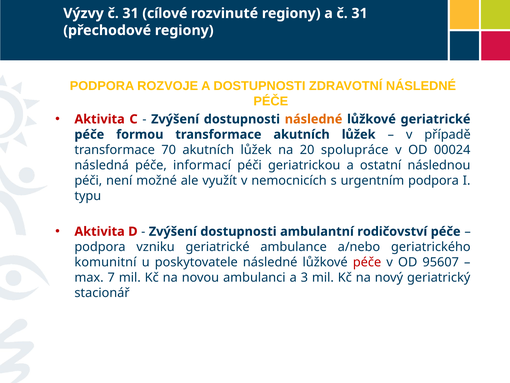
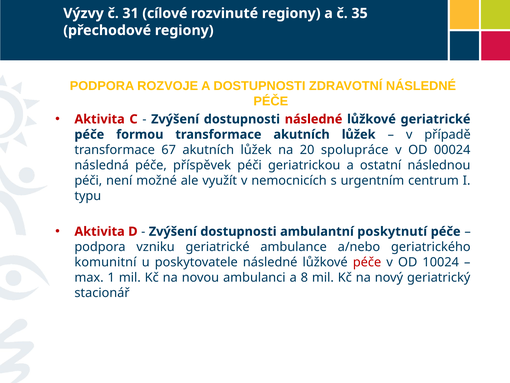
a č 31: 31 -> 35 (360, 13)
následné colour: orange -> red (314, 119)
70: 70 -> 67 (169, 150)
informací: informací -> příspěvek (202, 165)
urgentním podpora: podpora -> centrum (433, 180)
rodičovství: rodičovství -> poskytnutí (392, 231)
95607: 95607 -> 10024 (441, 262)
7: 7 -> 1 (111, 277)
3: 3 -> 8 (304, 277)
